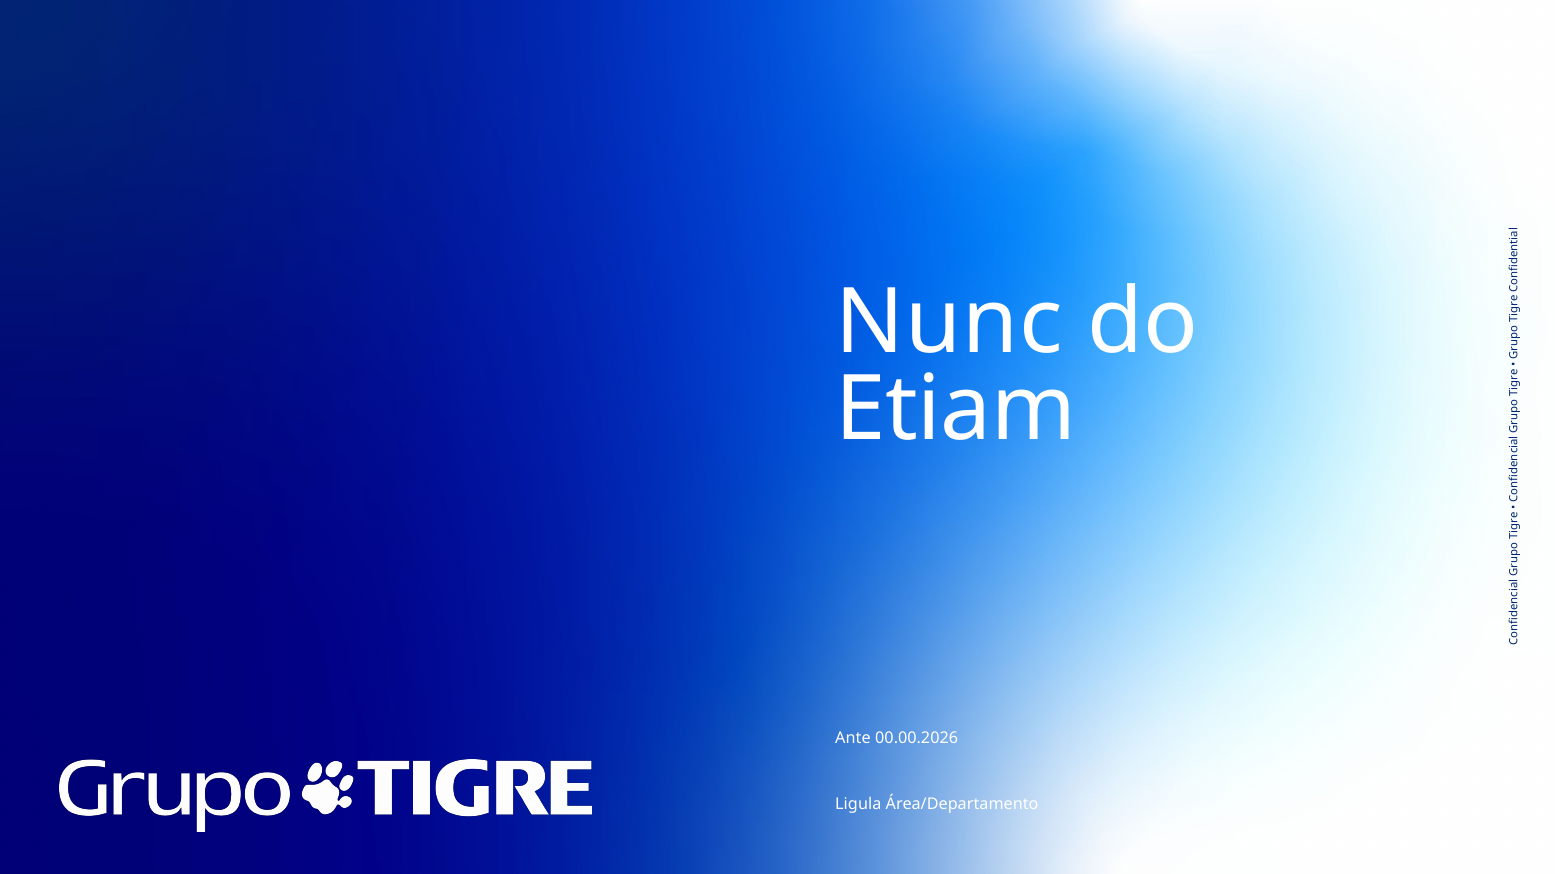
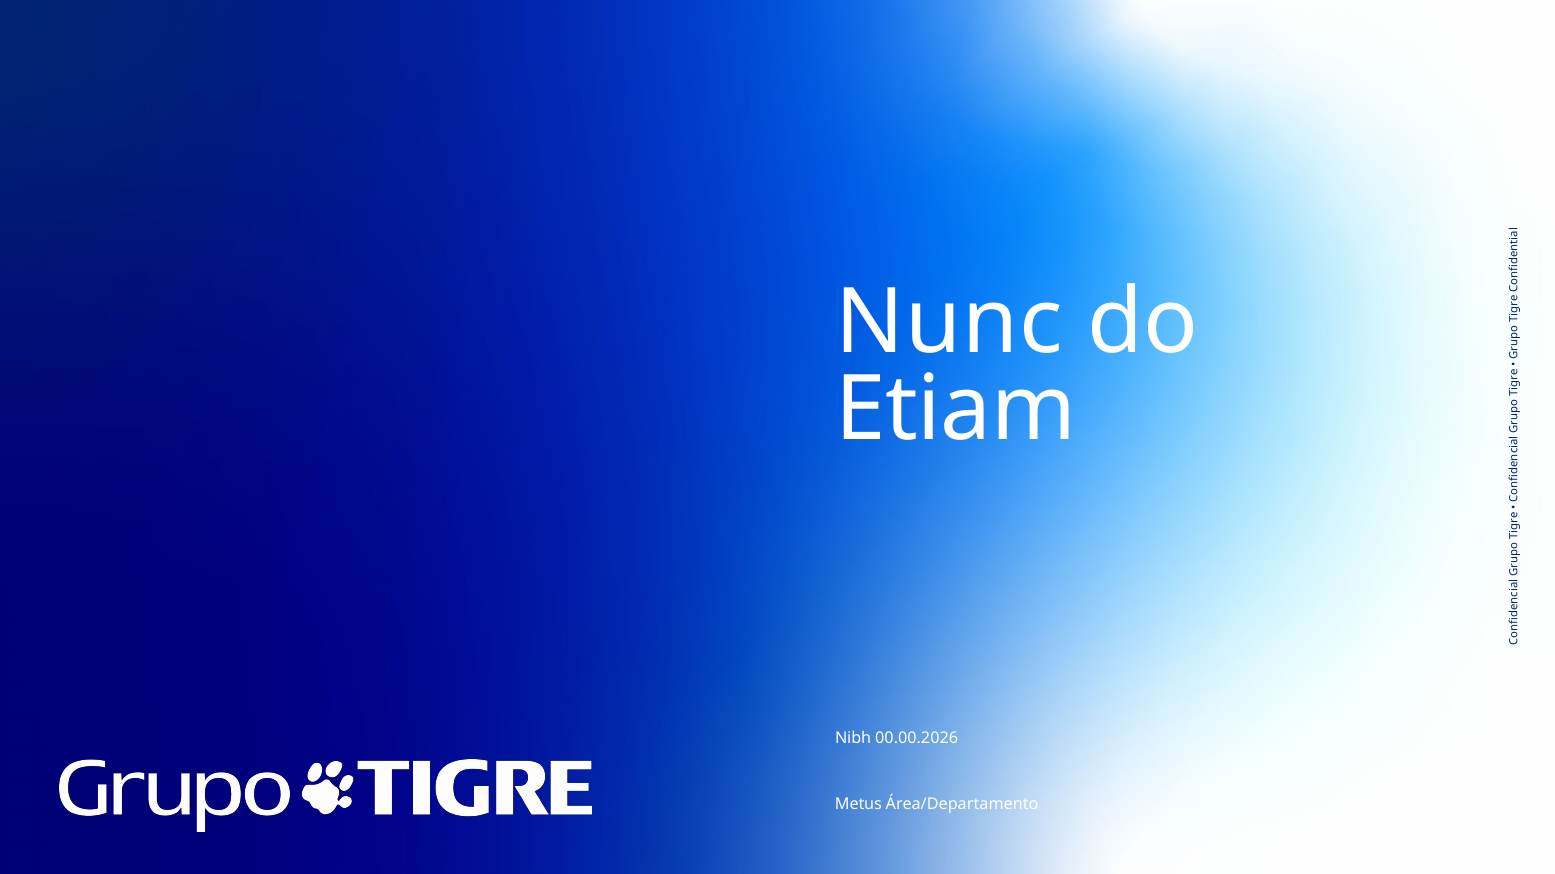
Ante: Ante -> Nibh (853, 739)
Ligula: Ligula -> Metus (858, 804)
